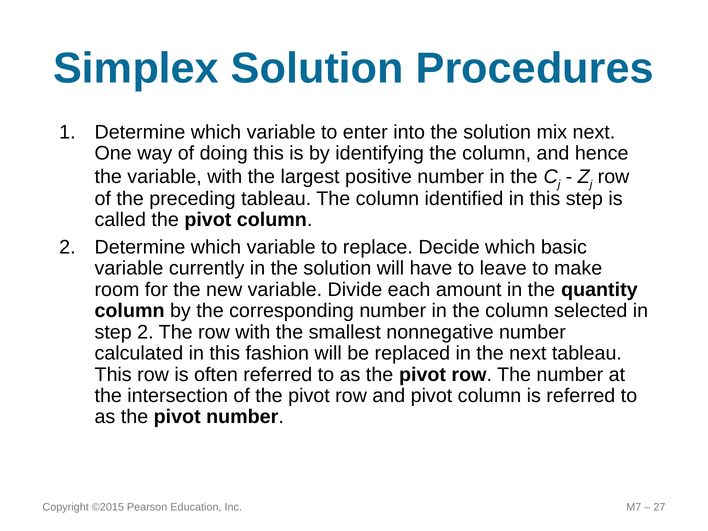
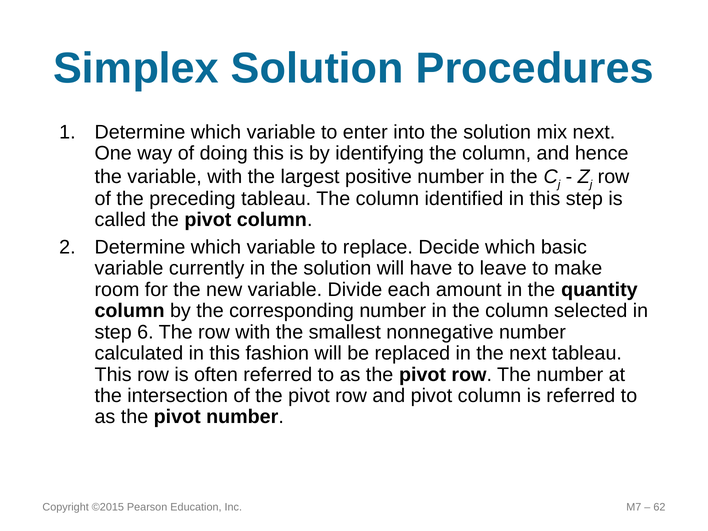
step 2: 2 -> 6 (145, 332)
27: 27 -> 62 (659, 507)
